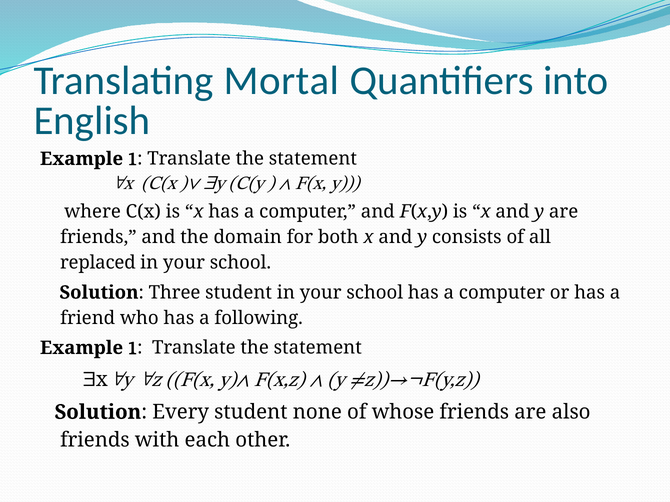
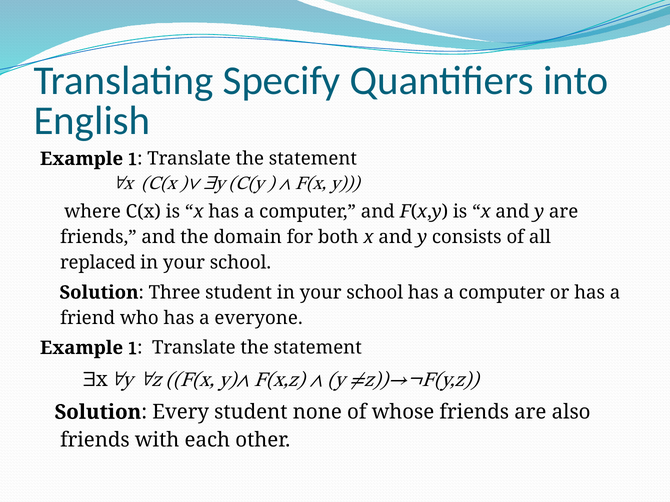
Mortal: Mortal -> Specify (282, 81)
following: following -> everyone (259, 318)
